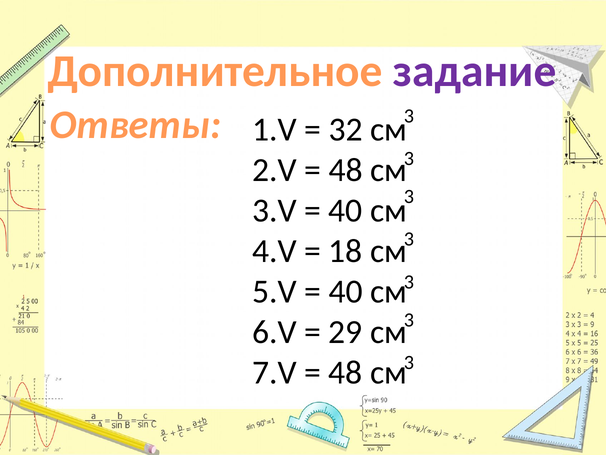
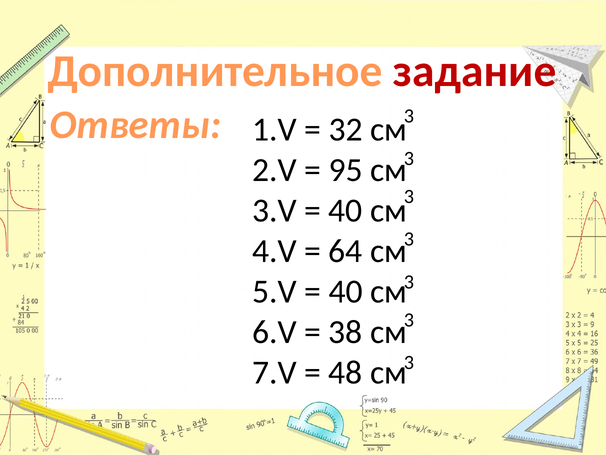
задание colour: purple -> red (475, 71)
48: 48 -> 95 (346, 170)
18: 18 -> 64 (345, 251)
29: 29 -> 38 (345, 332)
